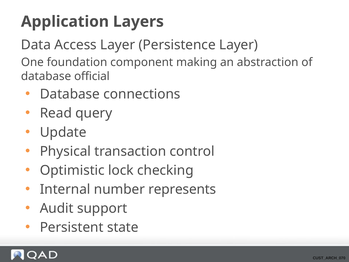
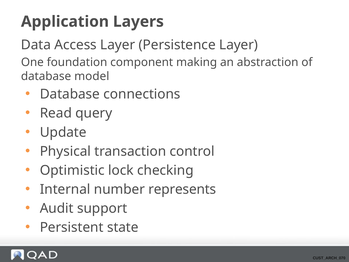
official: official -> model (92, 76)
